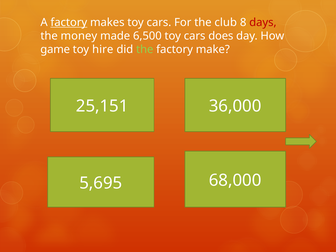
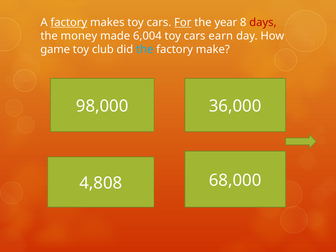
For underline: none -> present (183, 22)
club: club -> year (226, 22)
6,500: 6,500 -> 6,004 (147, 36)
does: does -> earn (221, 36)
hire: hire -> club (103, 49)
the colour: light green -> light blue (145, 49)
25,151: 25,151 -> 98,000 (102, 106)
5,695: 5,695 -> 4,808 (101, 183)
